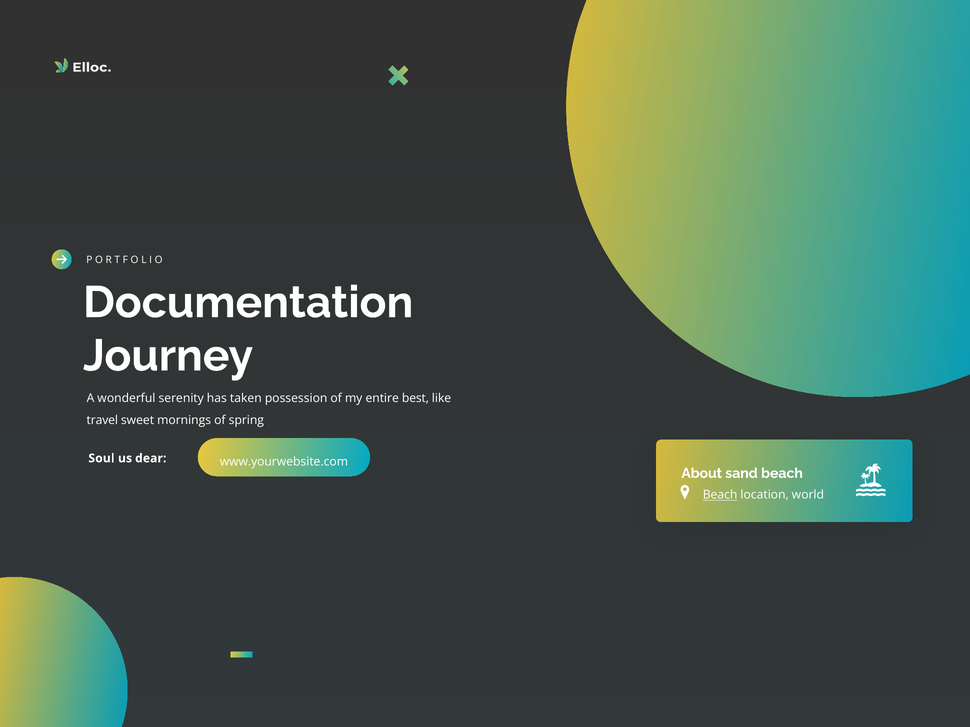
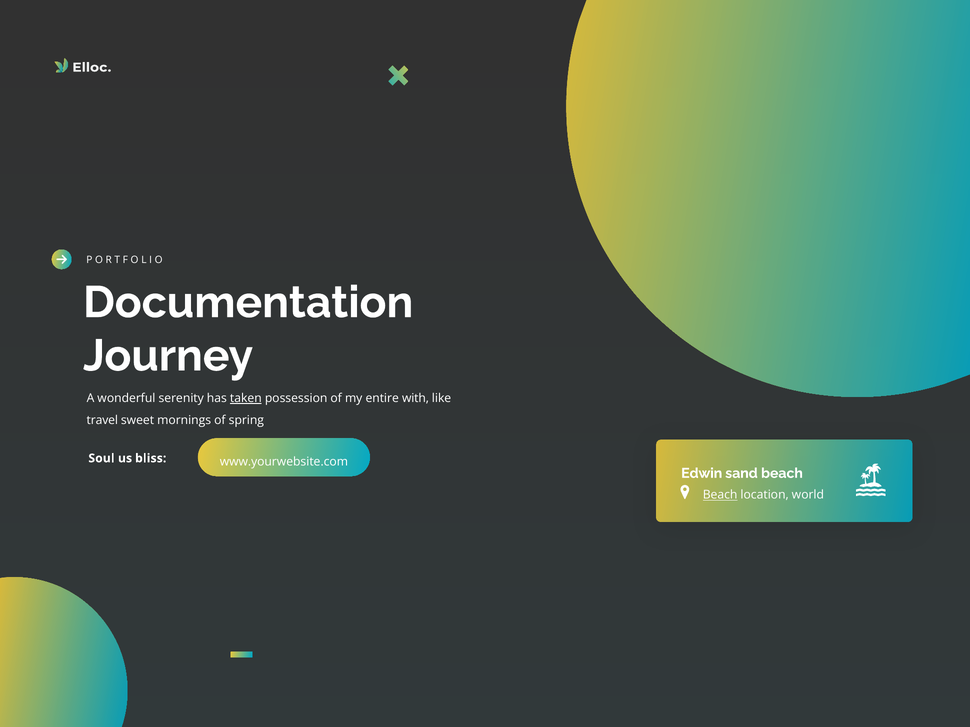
taken underline: none -> present (246, 399)
best: best -> with (415, 399)
dear: dear -> bliss (151, 459)
About: About -> Edwin (702, 474)
